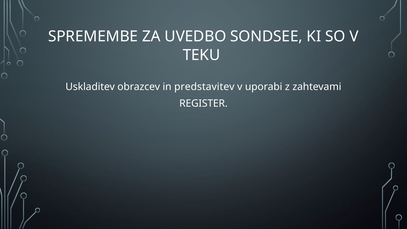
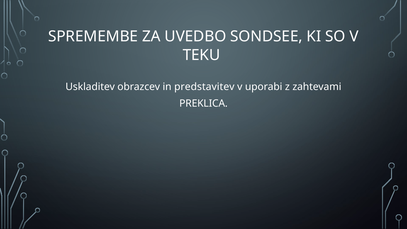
REGISTER: REGISTER -> PREKLICA (203, 104)
